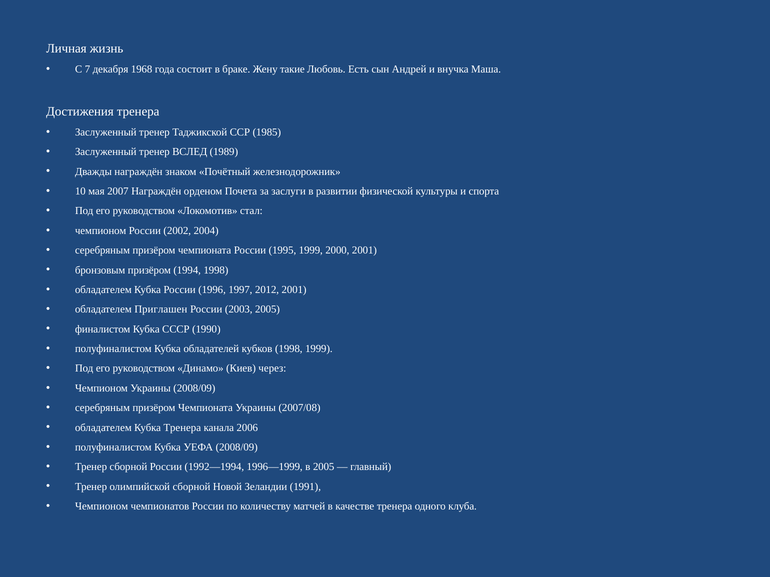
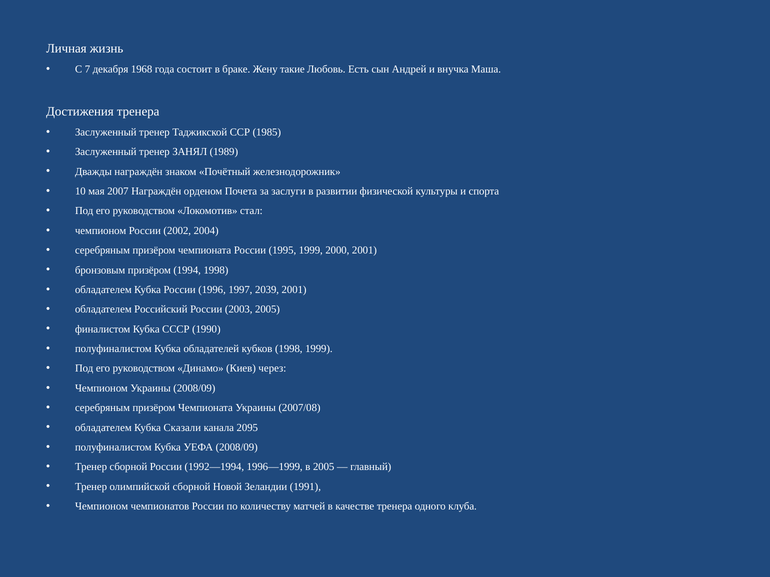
ВСЛЕД: ВСЛЕД -> ЗАНЯЛ (190, 152)
2012: 2012 -> 2039 (267, 290)
Приглашен: Приглашен -> Российский (161, 310)
Кубка Тренера: Тренера -> Сказали (182, 428)
2006: 2006 -> 2095 (247, 428)
